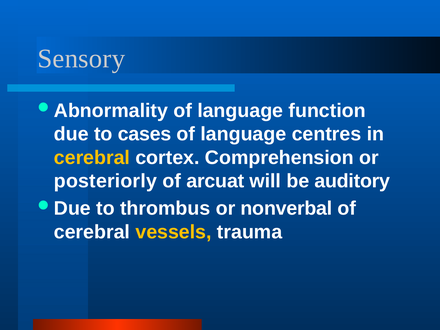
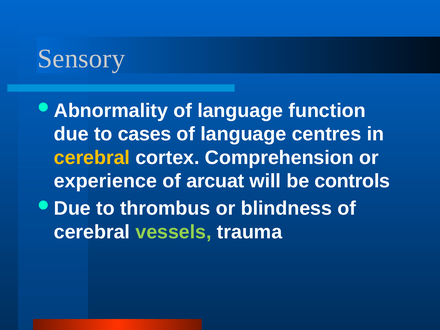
posteriorly: posteriorly -> experience (105, 181)
auditory: auditory -> controls (352, 181)
nonverbal: nonverbal -> blindness (286, 208)
vessels colour: yellow -> light green (174, 232)
